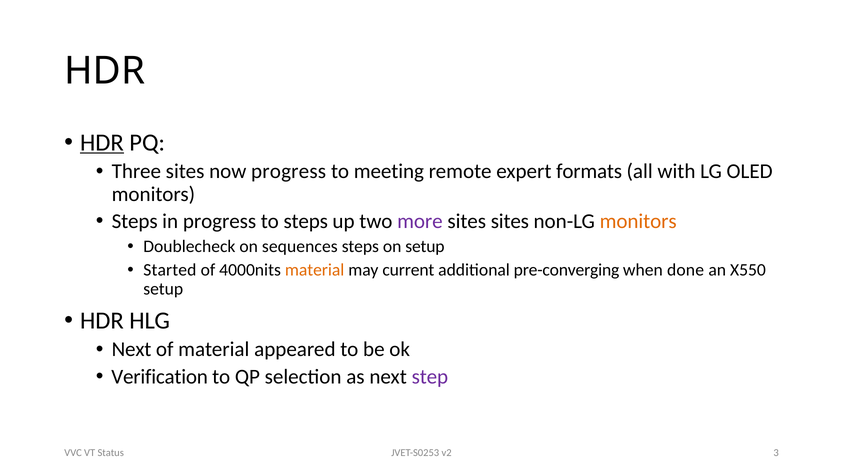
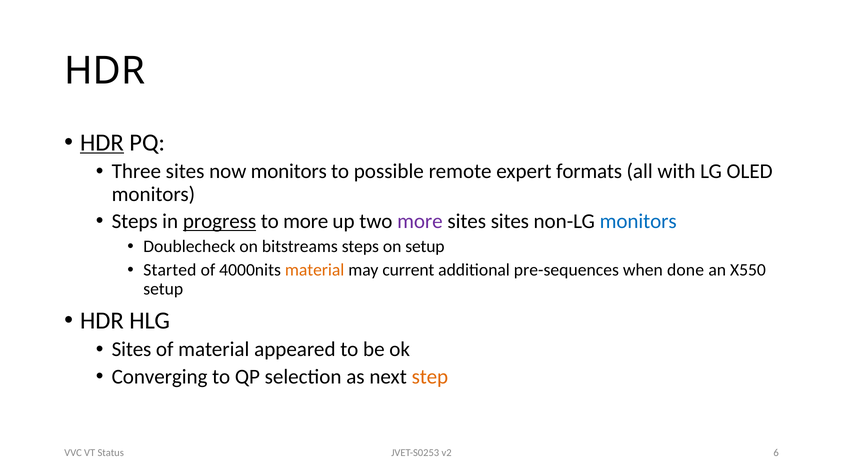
now progress: progress -> monitors (289, 172)
meeting: meeting -> possible (389, 172)
progress underline: none -> present (220, 221)
to steps: steps -> more (306, 221)
monitors colour: orange -> blue (638, 221)
sequences: sequences -> bitstreams (300, 247)
pre-converging: pre-converging -> pre-sequences (566, 270)
Next: Next -> Sites (132, 350)
Verification: Verification -> Converging (160, 377)
step colour: purple -> orange (430, 377)
3: 3 -> 6 (776, 453)
